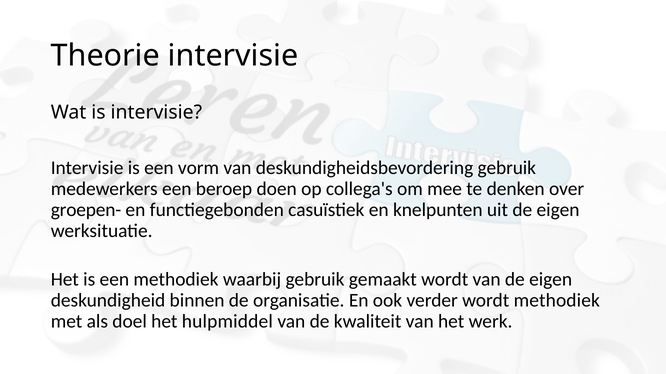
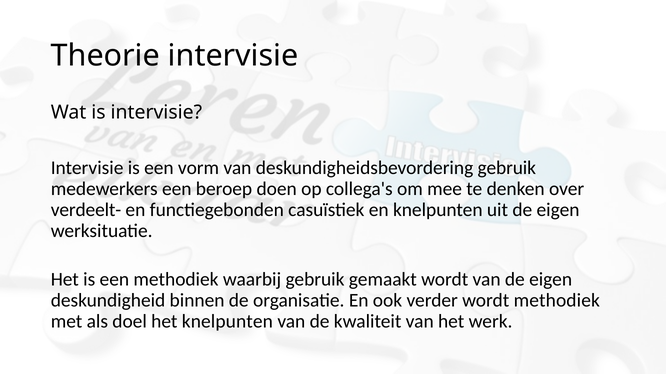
groepen-: groepen- -> verdeelt- (86, 210)
het hulpmiddel: hulpmiddel -> knelpunten (227, 322)
